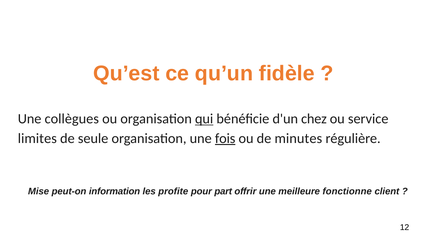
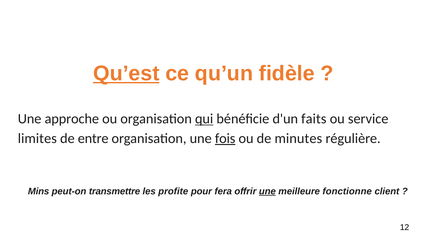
Qu’est underline: none -> present (126, 74)
collègues: collègues -> approche (72, 119)
chez: chez -> faits (314, 119)
seule: seule -> entre (93, 139)
Mise: Mise -> Mins (39, 191)
information: information -> transmettre (115, 191)
part: part -> fera (223, 191)
une underline: none -> present (267, 191)
